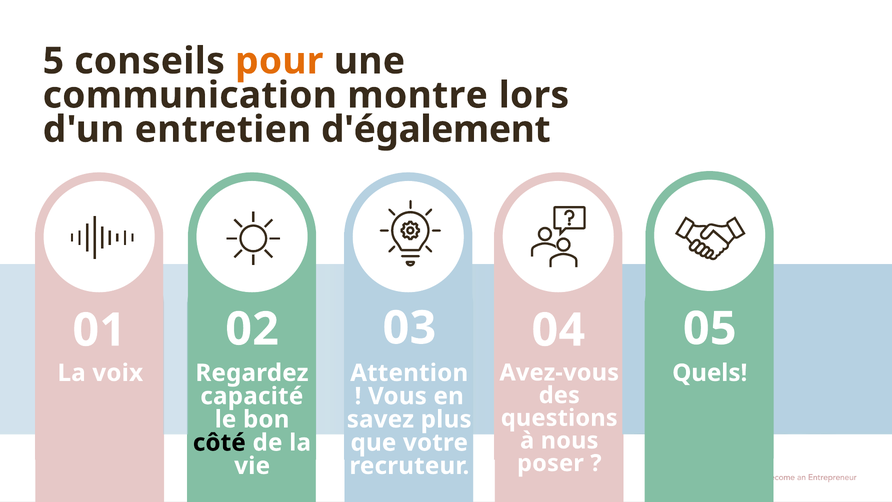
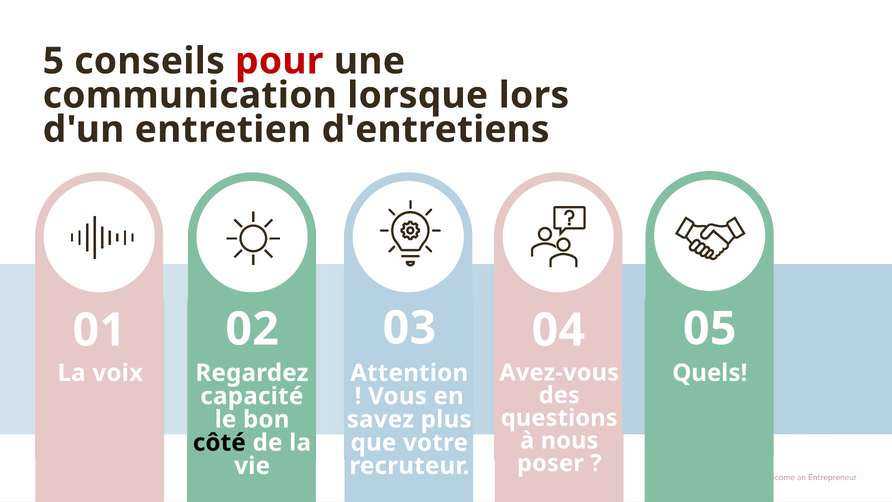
pour colour: orange -> red (279, 61)
montre: montre -> lorsque (418, 95)
d'également: d'également -> d'entretiens (436, 129)
